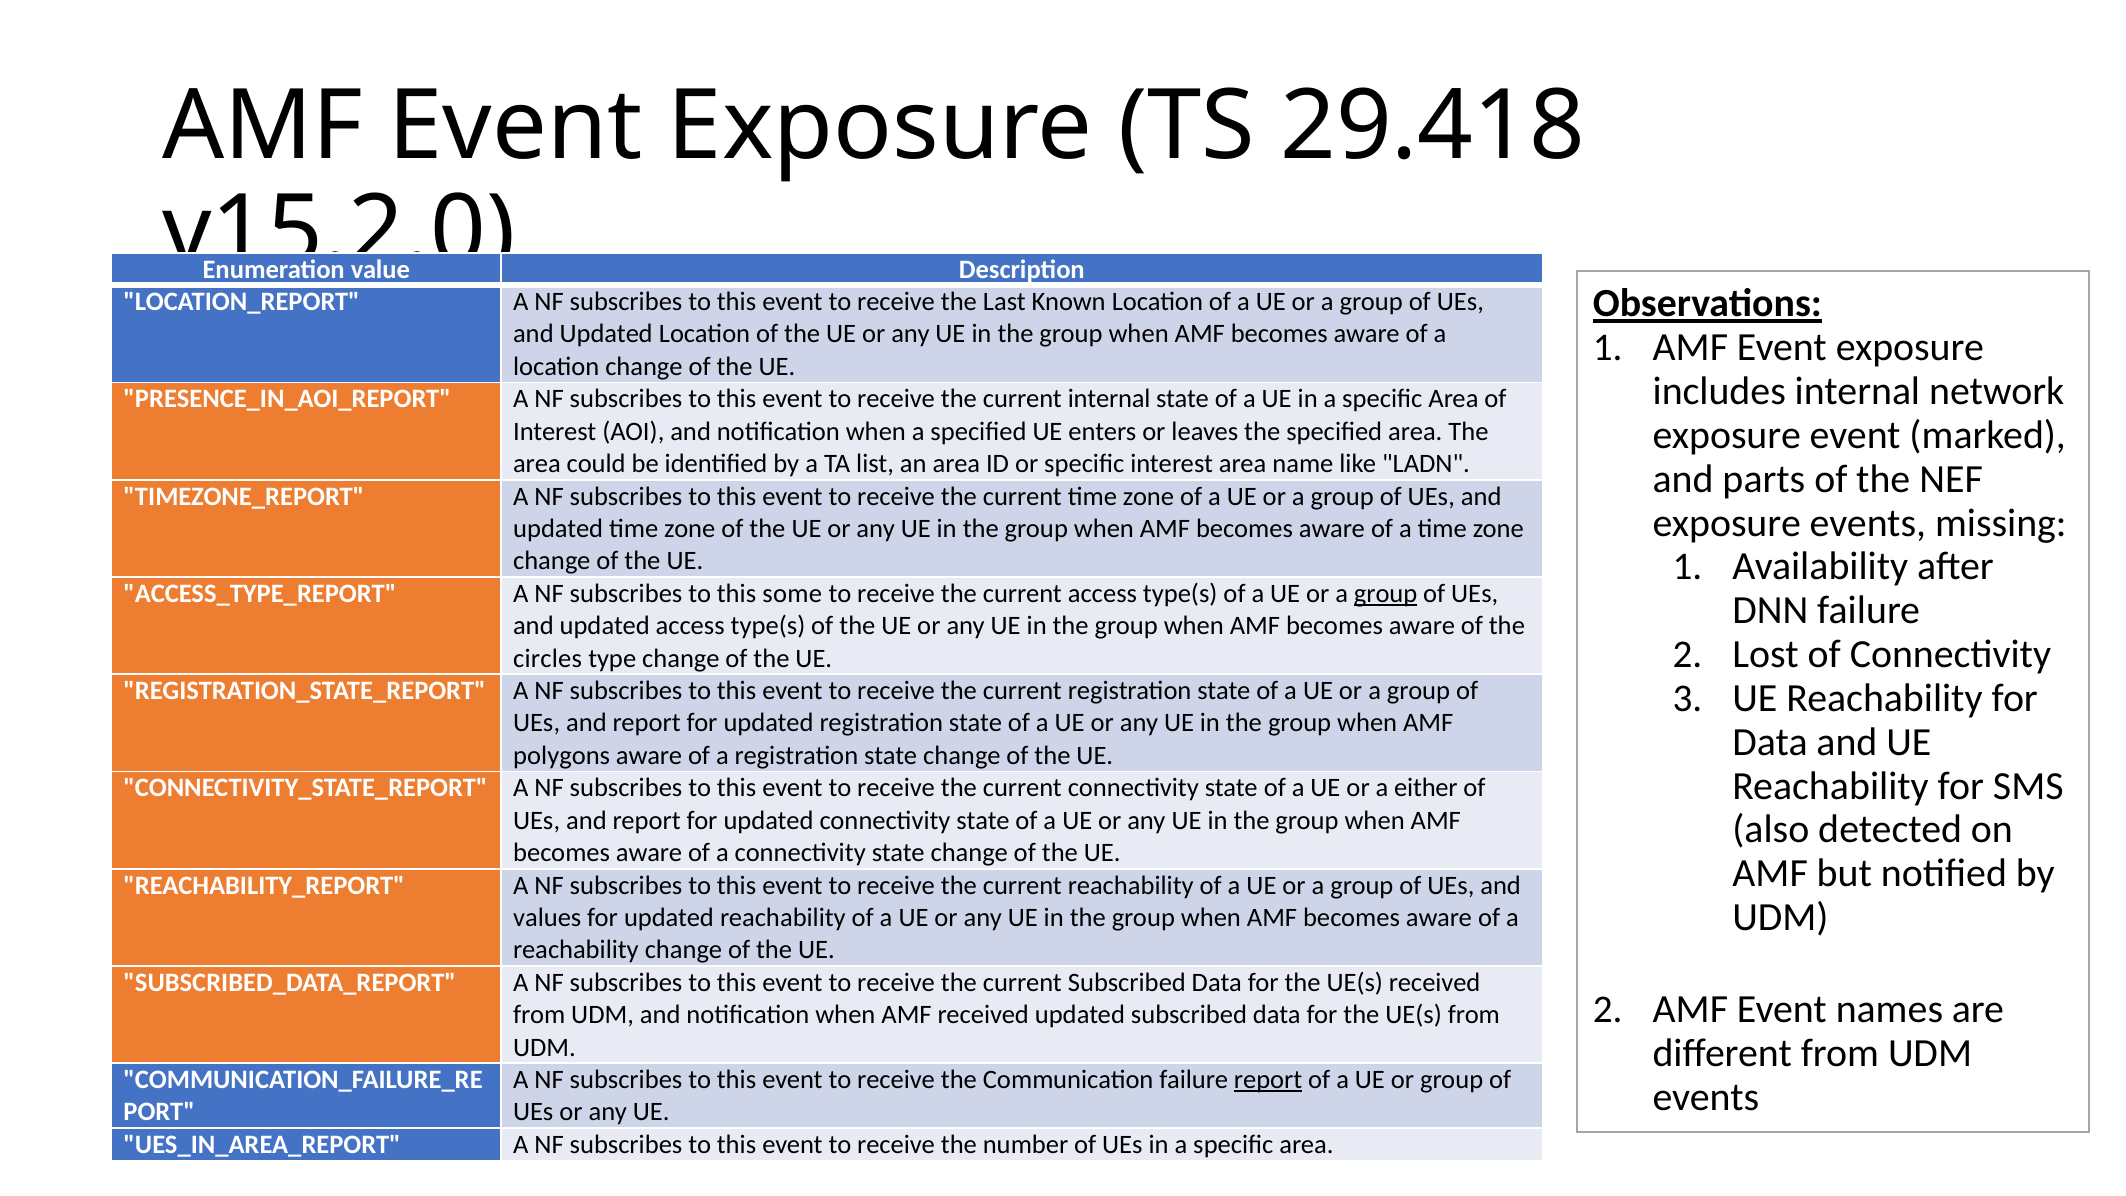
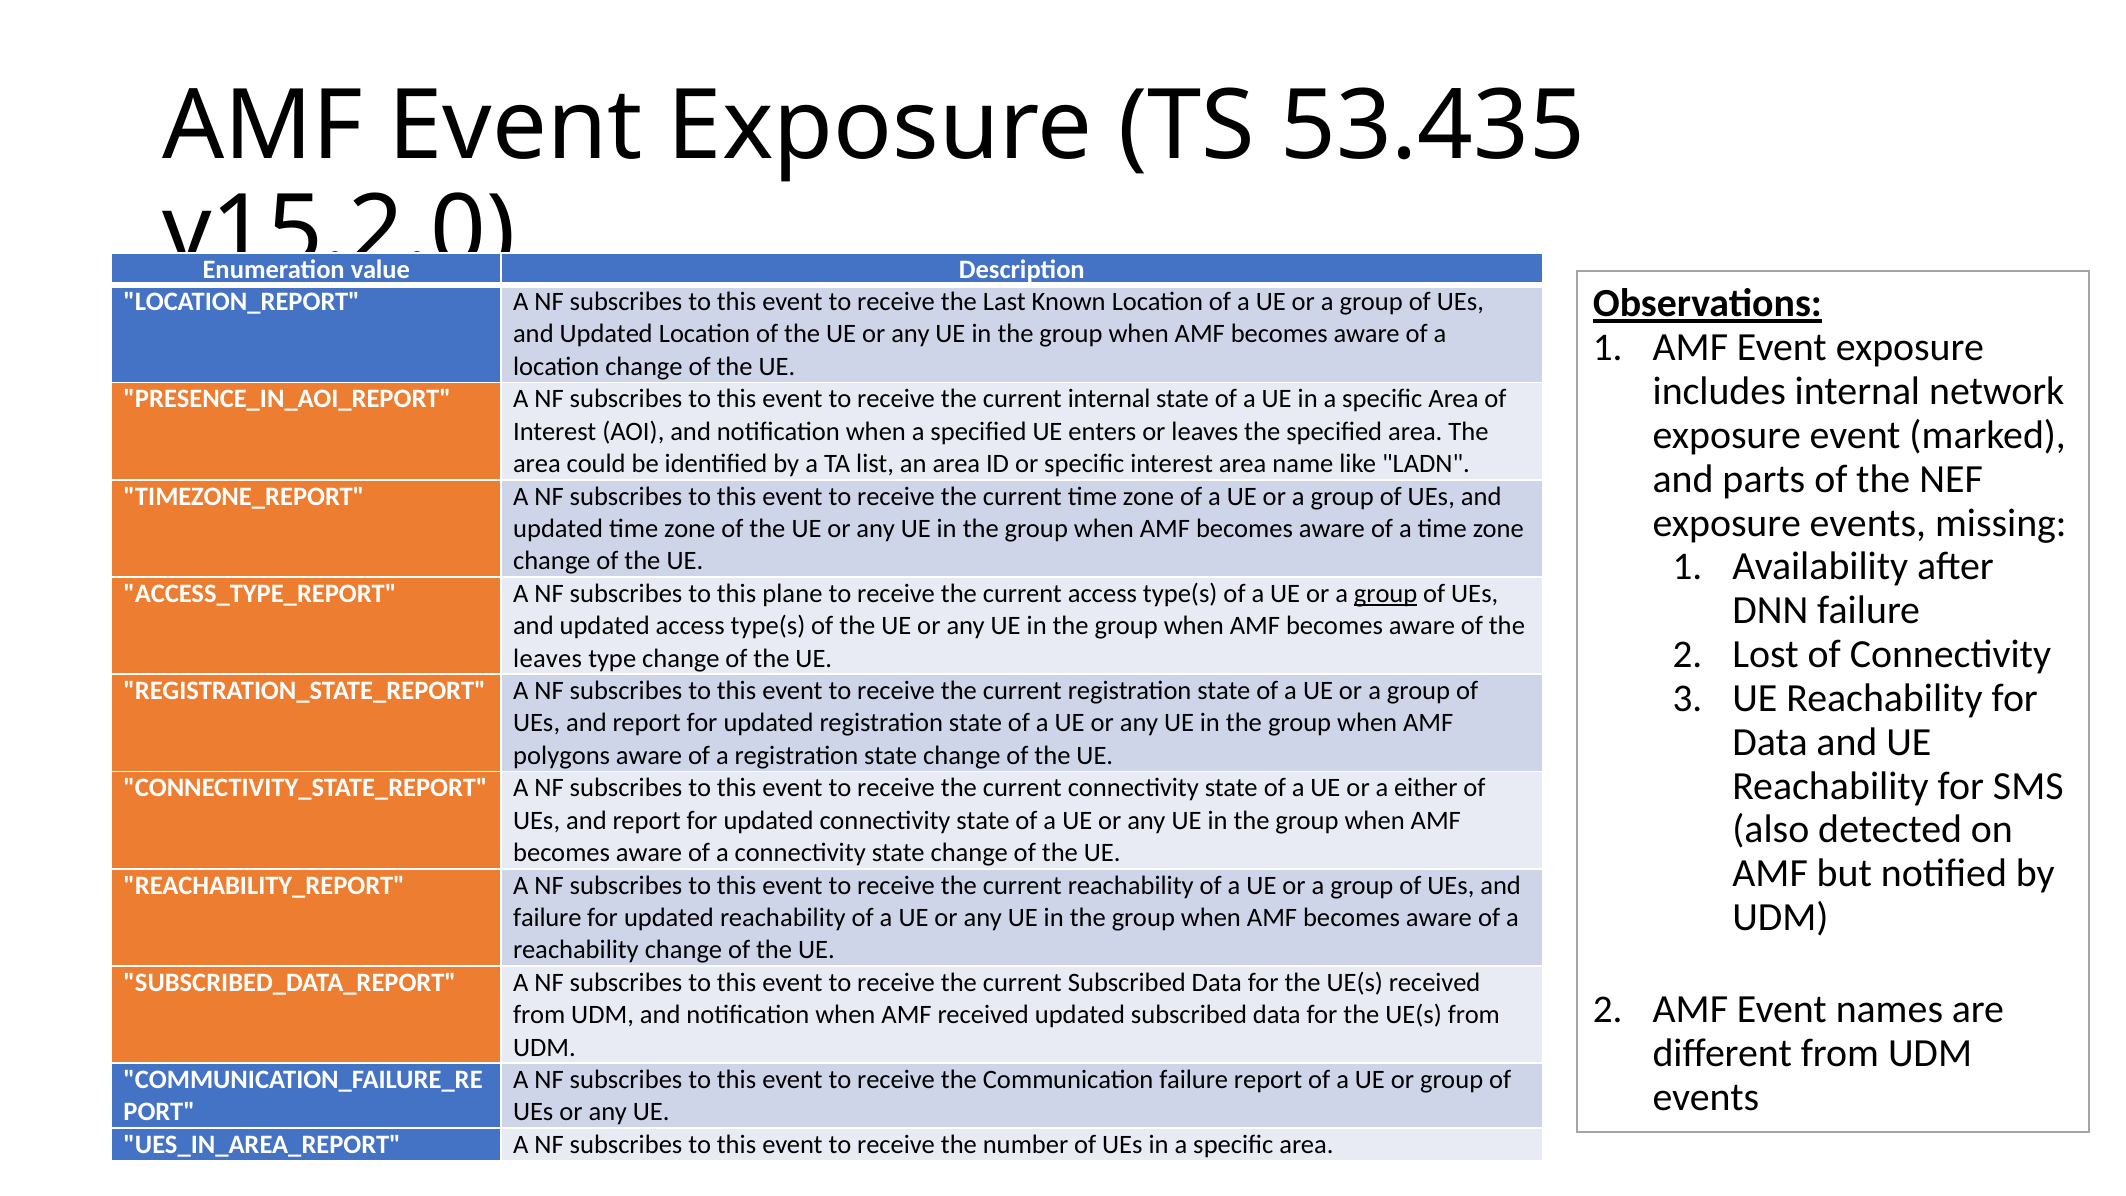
29.418: 29.418 -> 53.435 (1433, 126)
some: some -> plane (792, 593)
circles: circles -> leaves (548, 658)
values: values -> failure (547, 918)
report underline: present -> none (1268, 1080)
